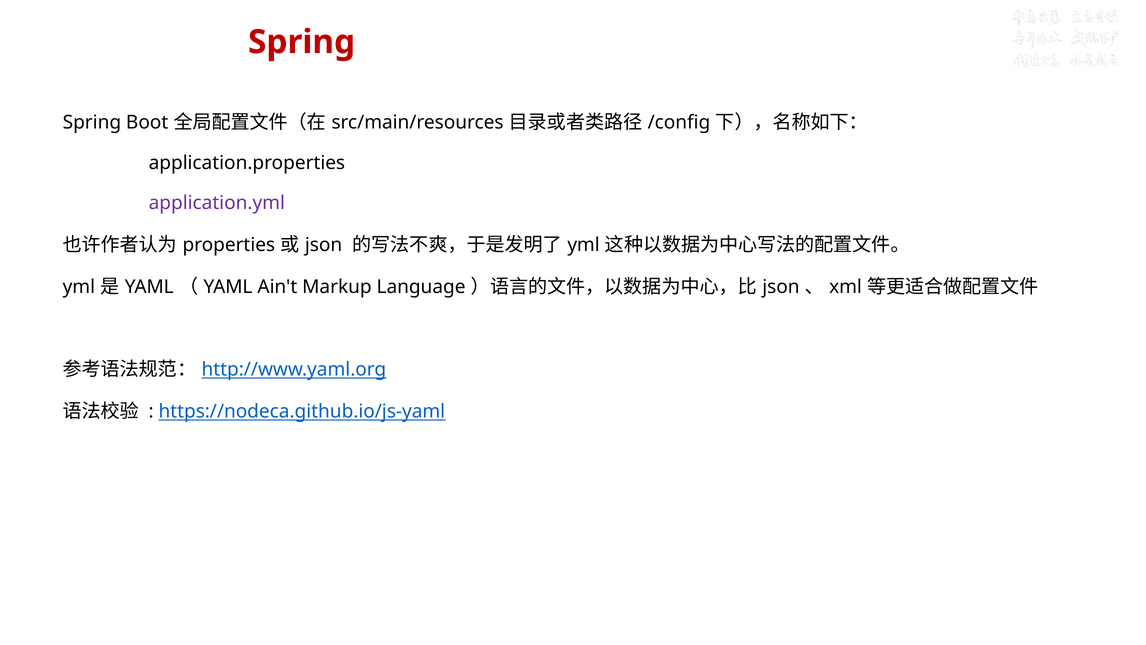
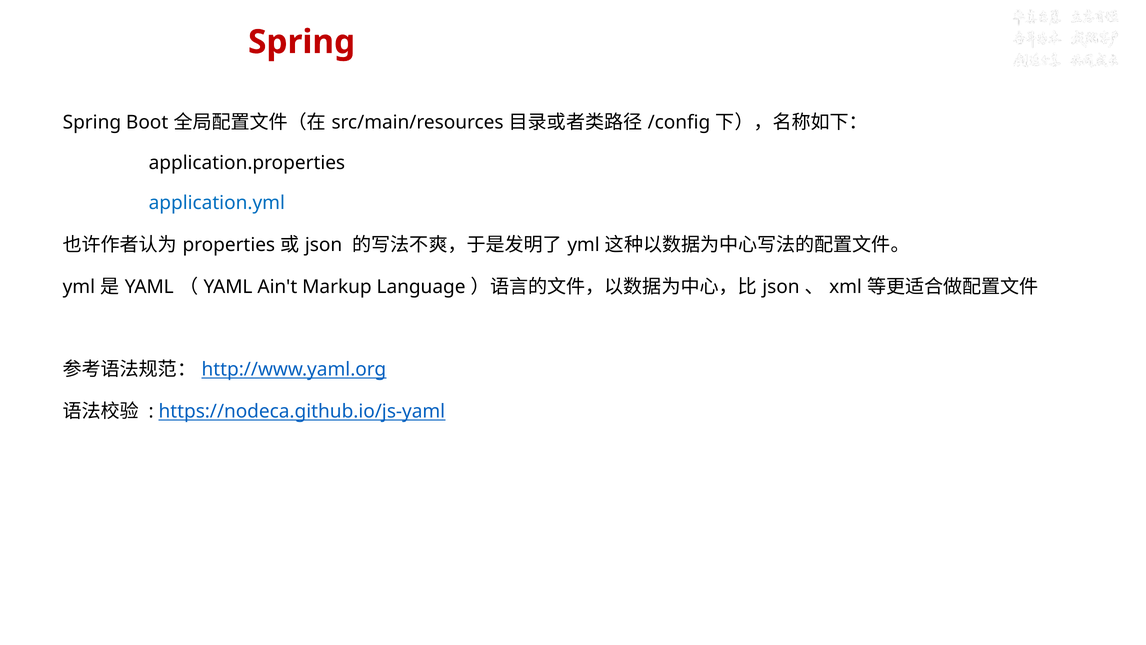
application.yml colour: purple -> blue (217, 203)
